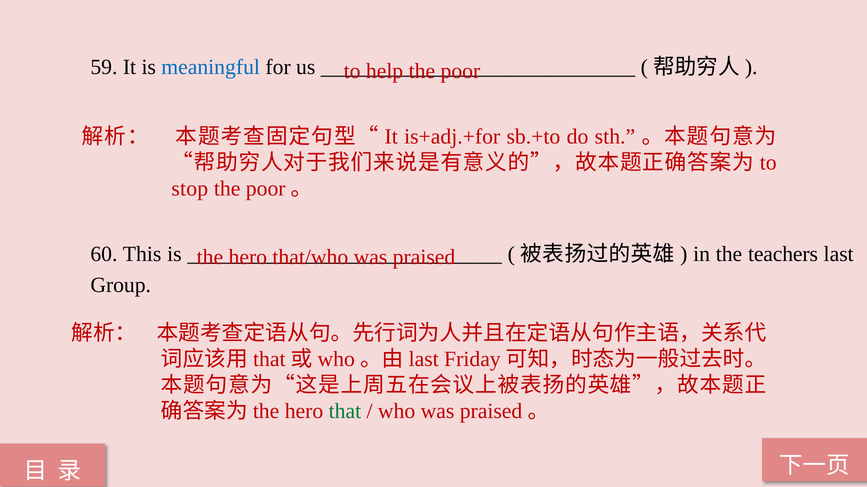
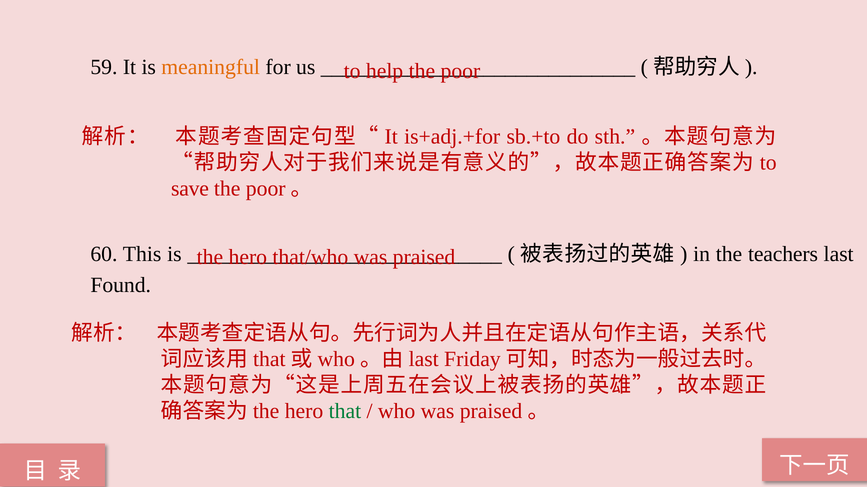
meaningful colour: blue -> orange (211, 67)
stop: stop -> save (190, 189)
Group: Group -> Found (121, 285)
